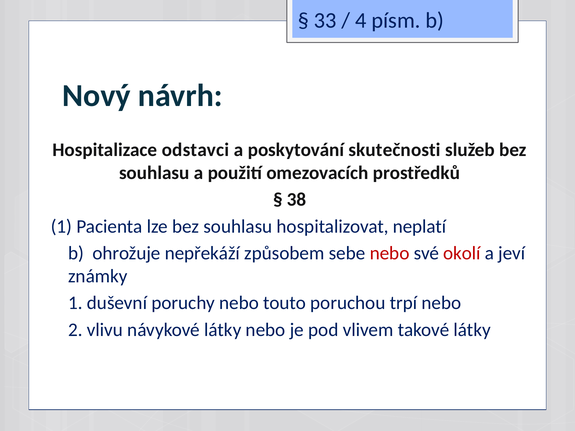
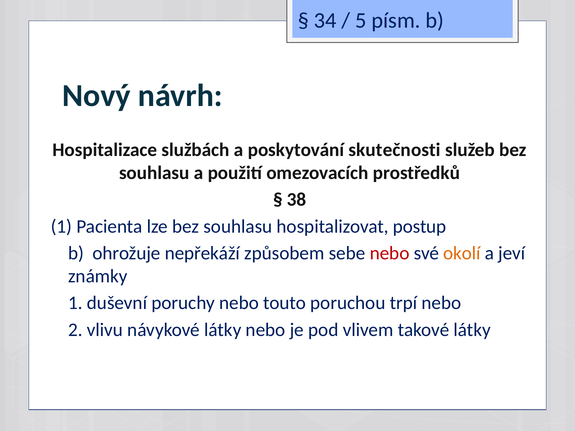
33: 33 -> 34 (325, 20)
4: 4 -> 5 (361, 20)
odstavci: odstavci -> službách (196, 150)
neplatí: neplatí -> postup (420, 227)
okolí colour: red -> orange (462, 253)
